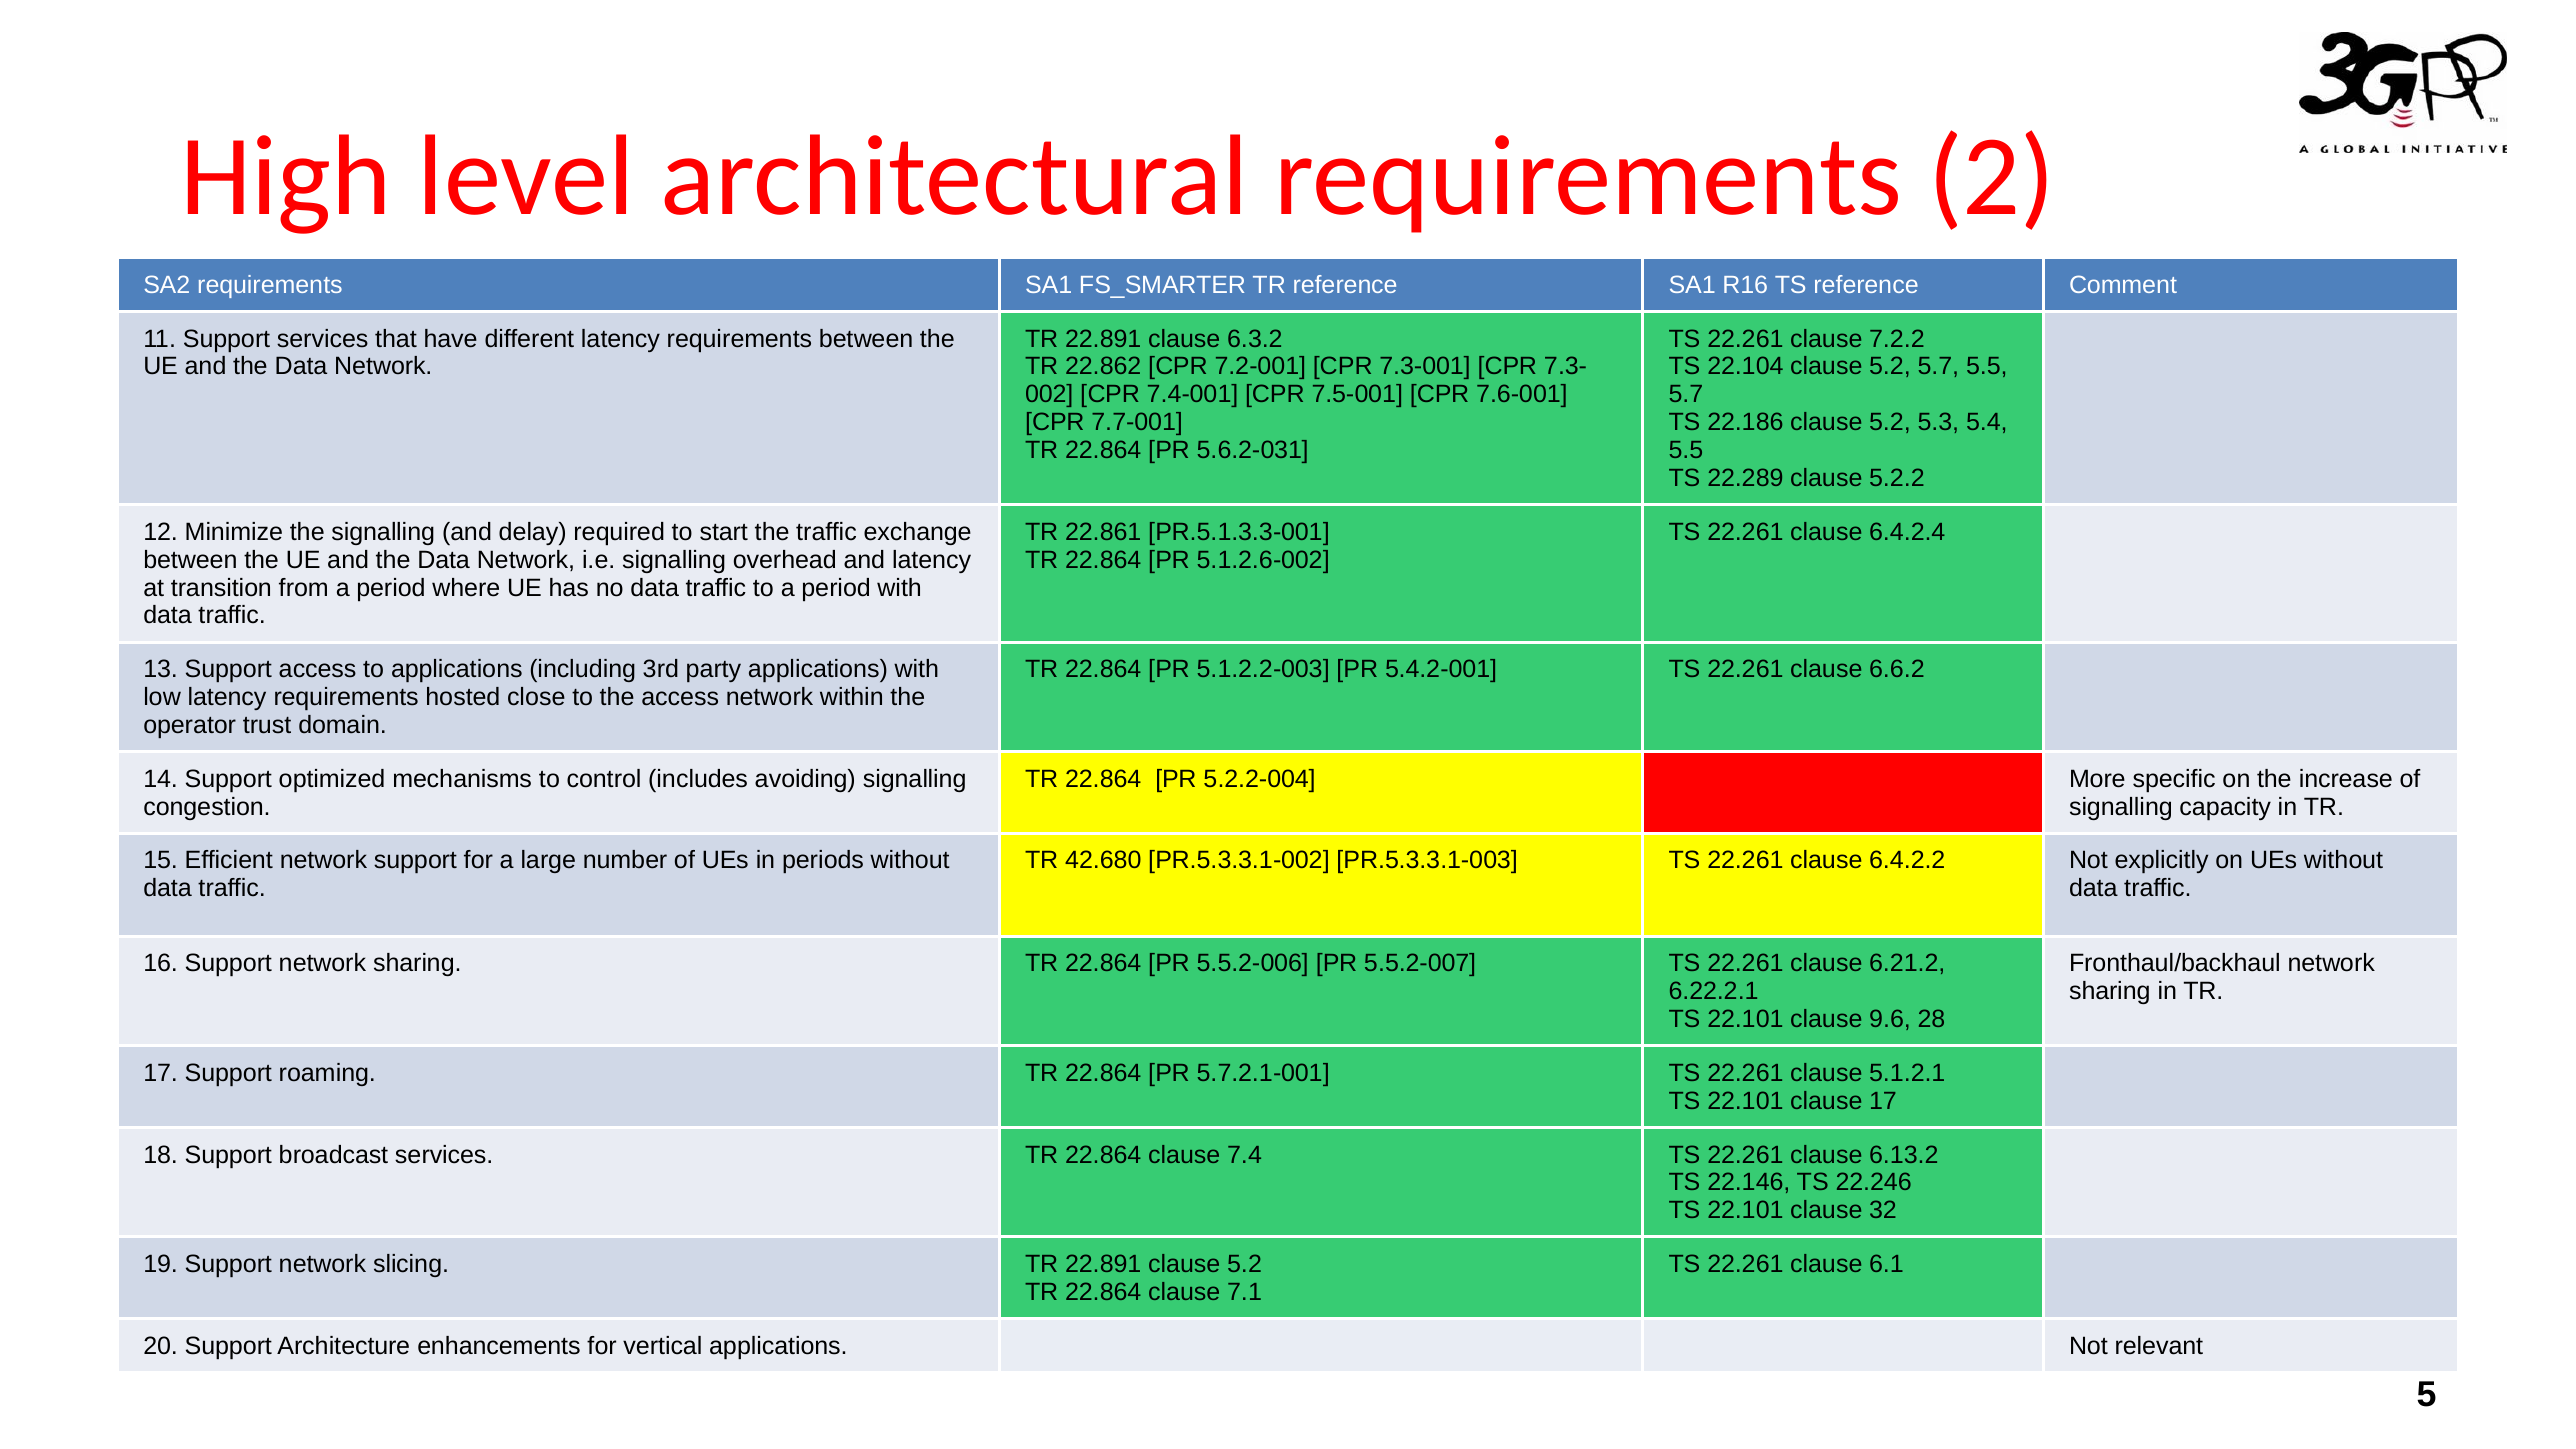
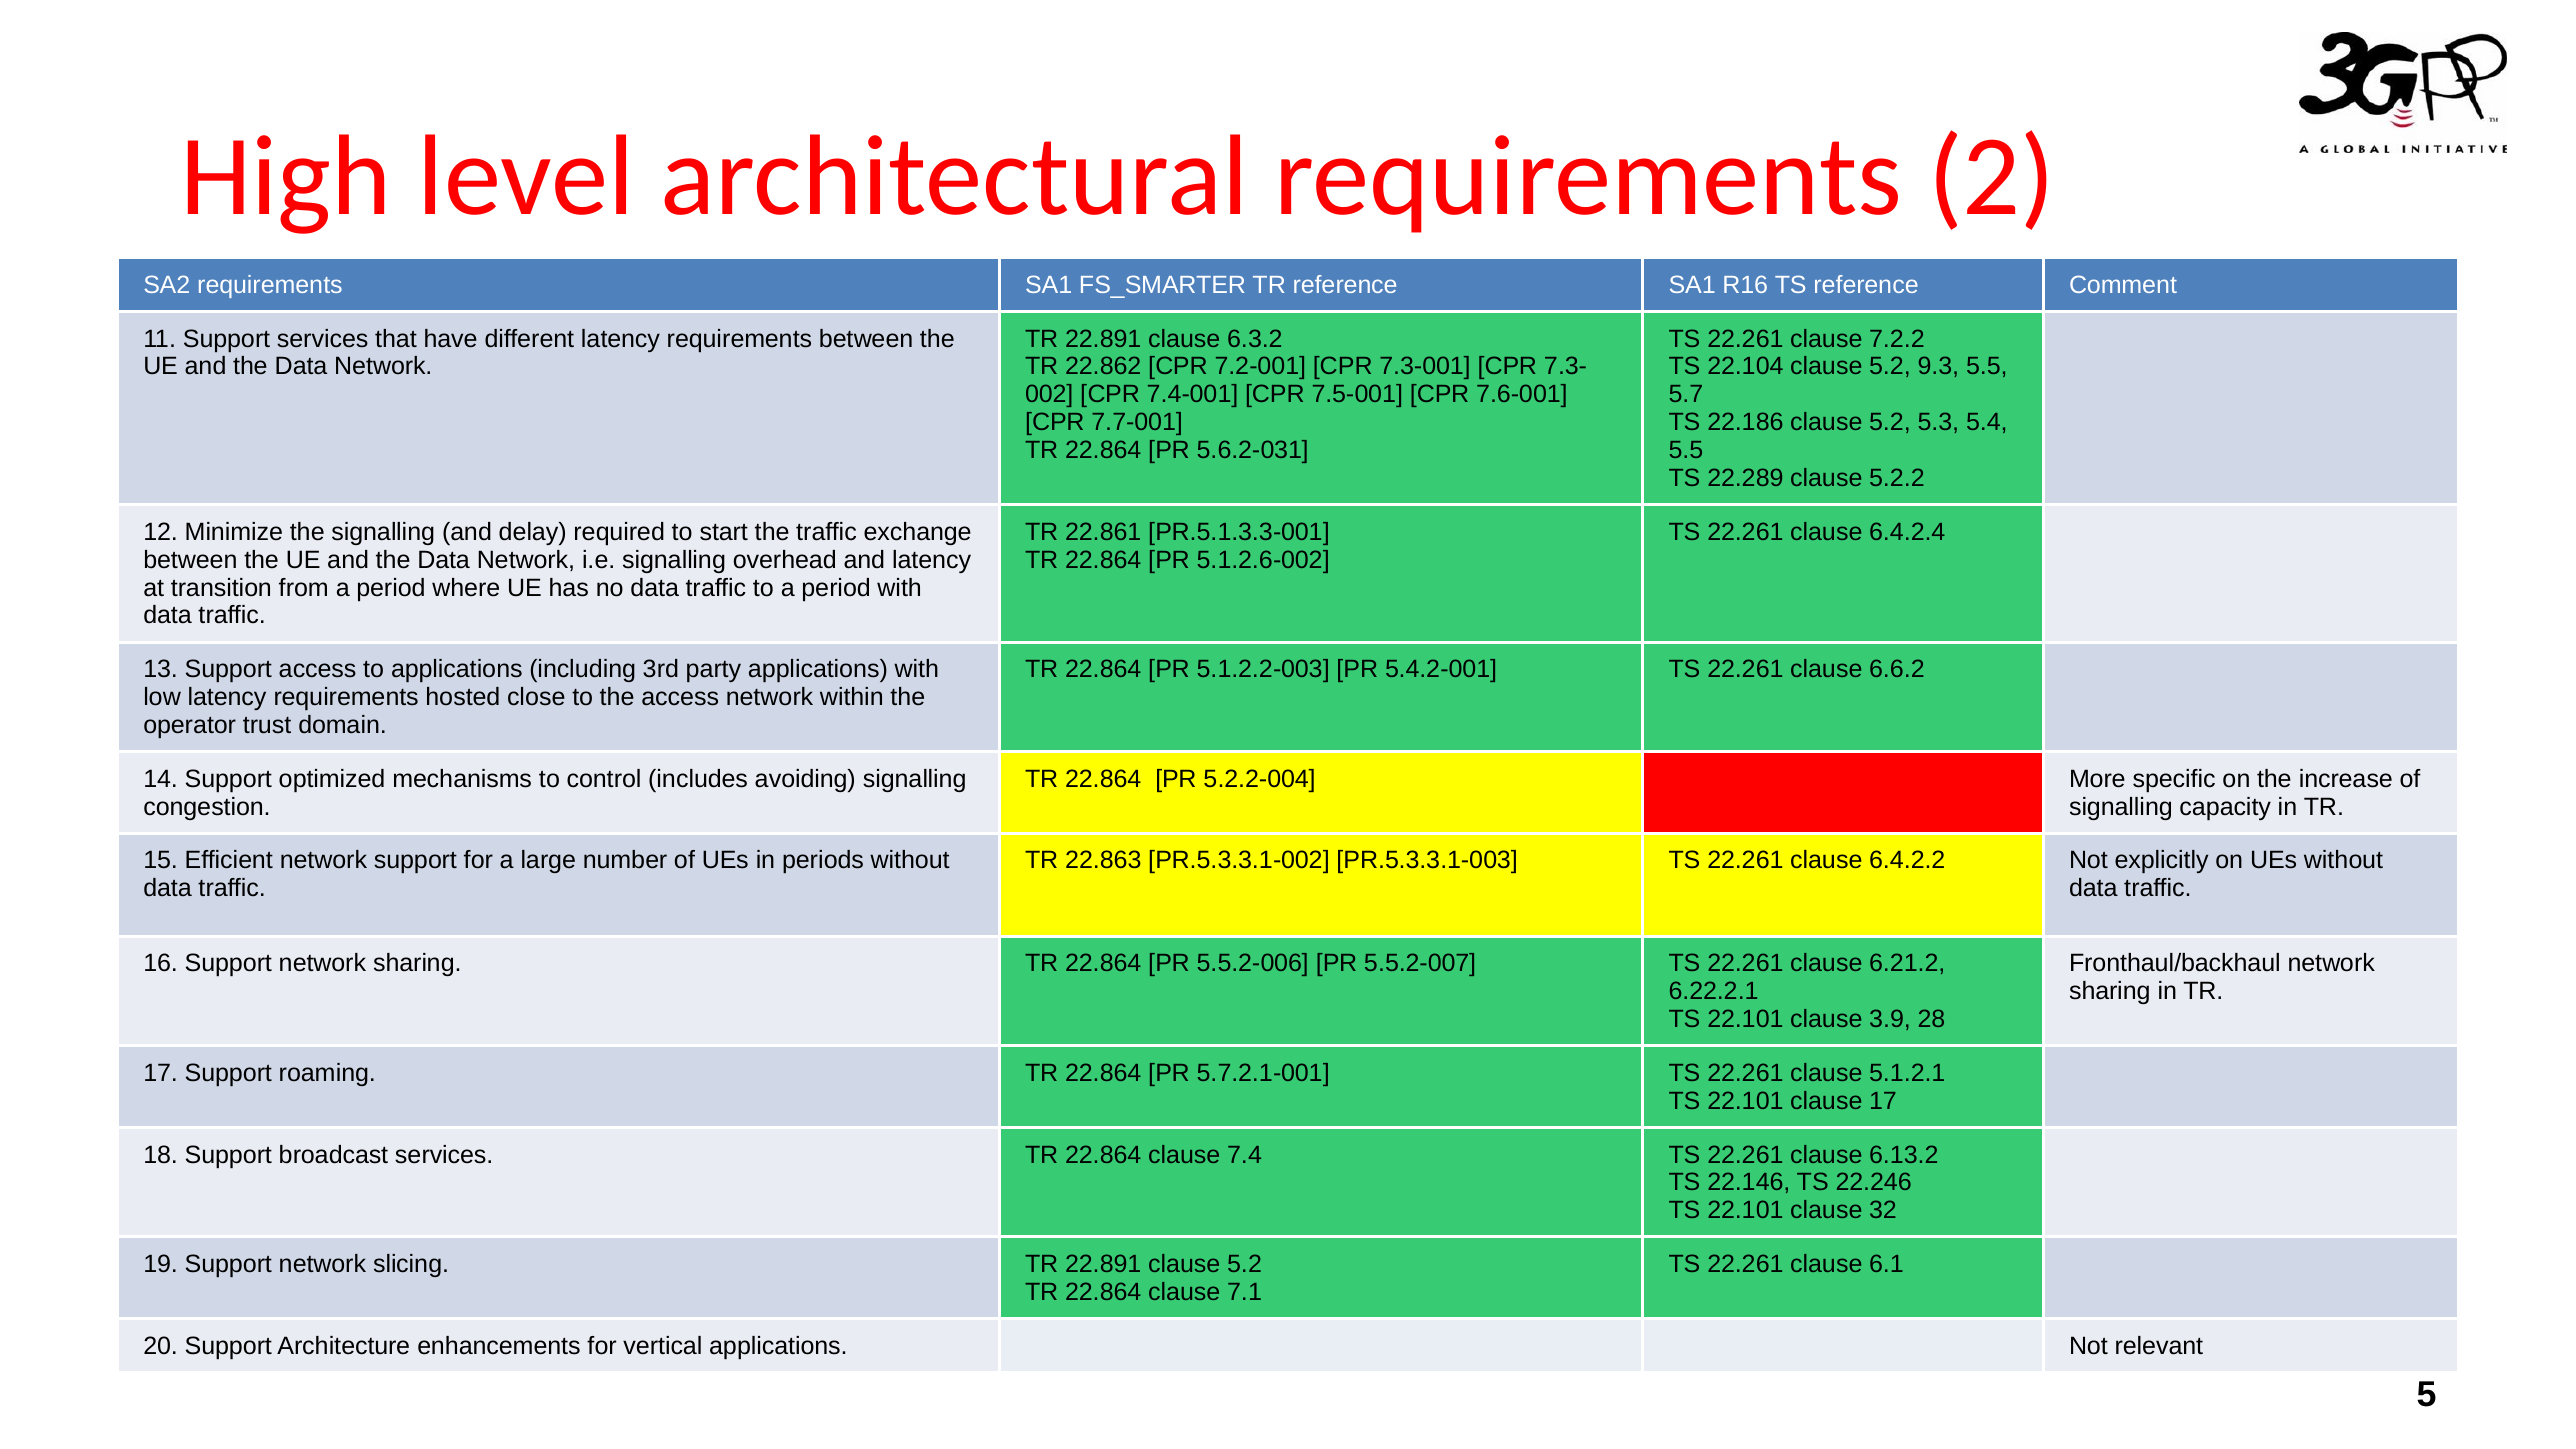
5.2 5.7: 5.7 -> 9.3 (1938, 367)
42.680: 42.680 -> 22.863 (1103, 861)
9.6: 9.6 -> 3.9 (1890, 1019)
